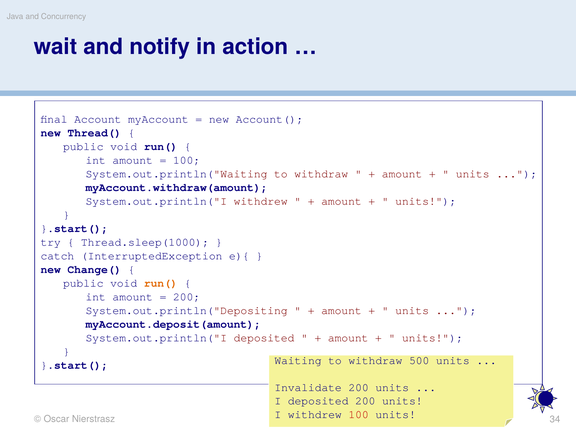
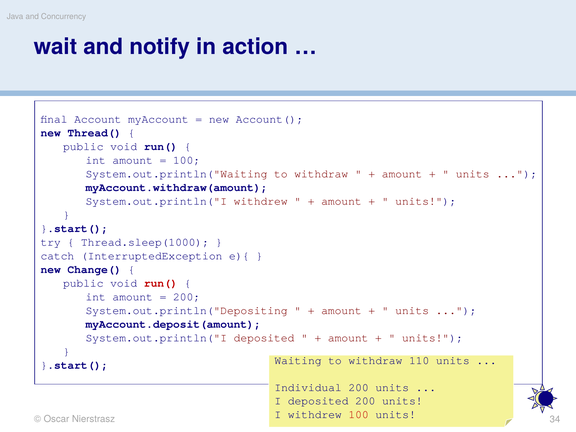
run( colour: orange -> red (161, 283)
500: 500 -> 110 (419, 361)
Invalidate: Invalidate -> Individual (308, 387)
